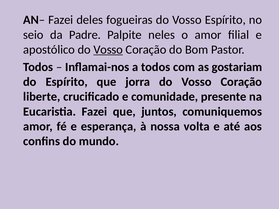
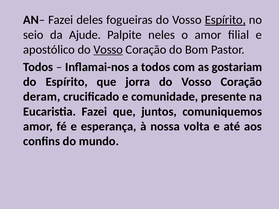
Espírito underline: none -> present (225, 20)
Padre: Padre -> Ajude (85, 35)
liberte: liberte -> deram (42, 97)
